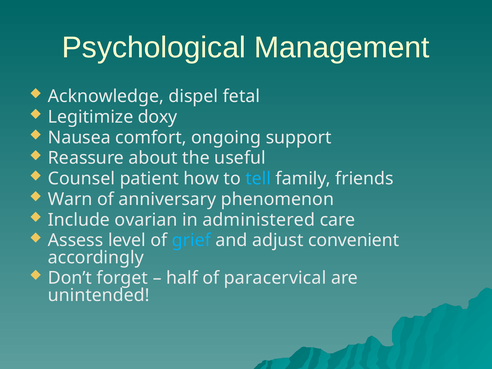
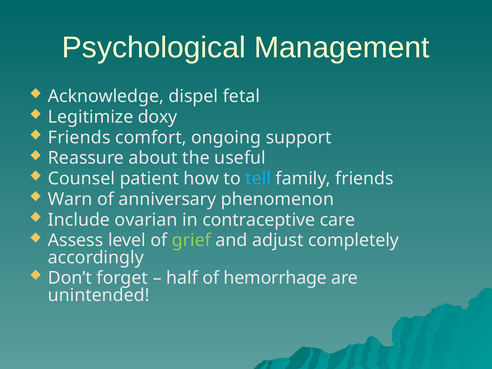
Nausea: Nausea -> Friends (79, 138)
administered: administered -> contraceptive (259, 220)
grief colour: light blue -> light green (192, 240)
convenient: convenient -> completely (354, 240)
paracervical: paracervical -> hemorrhage (275, 278)
